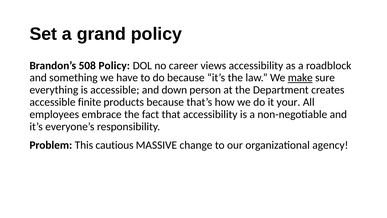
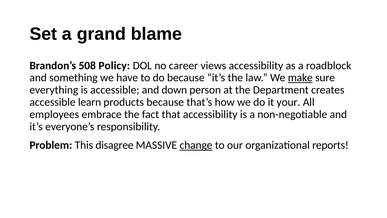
grand policy: policy -> blame (156, 34)
finite: finite -> learn (90, 102)
cautious: cautious -> disagree (115, 145)
change underline: none -> present (196, 145)
agency: agency -> reports (330, 145)
